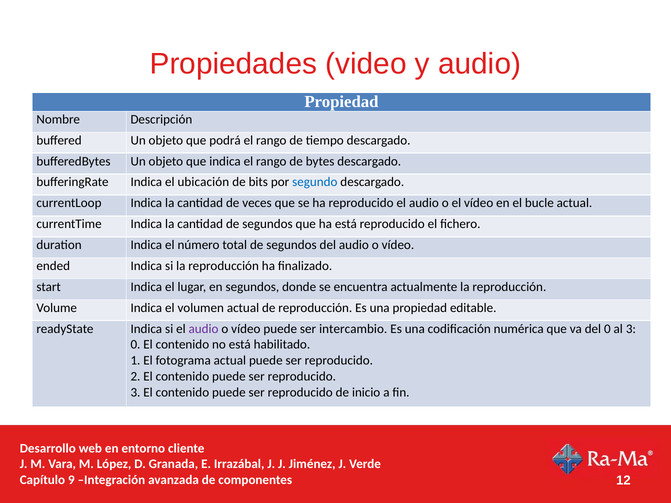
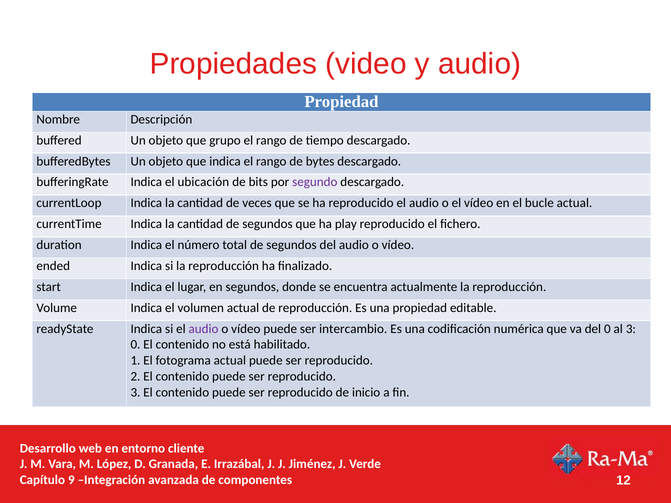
podrá: podrá -> grupo (225, 140)
segundo colour: blue -> purple (315, 182)
ha está: está -> play (346, 224)
